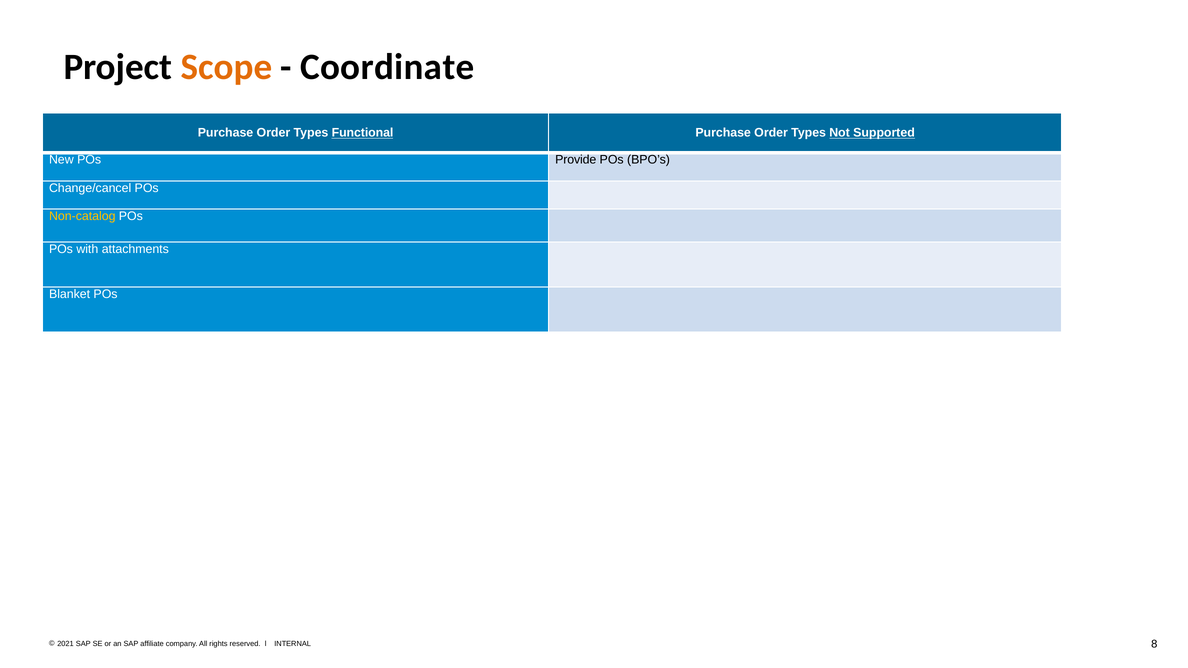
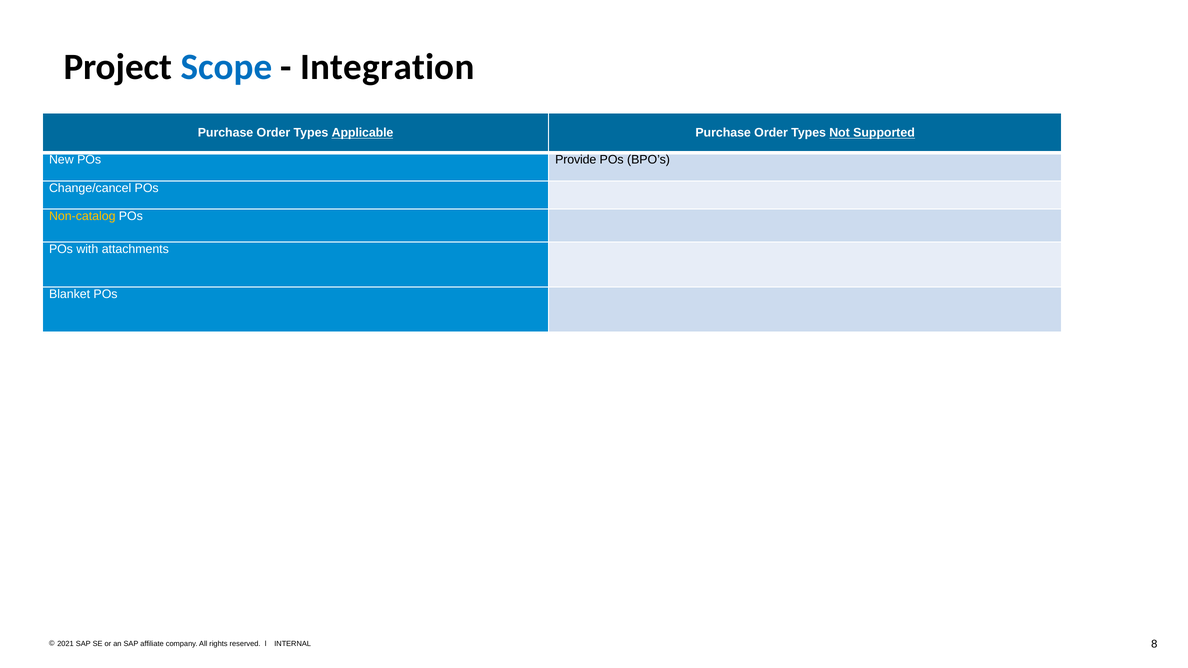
Scope colour: orange -> blue (227, 67)
Coordinate: Coordinate -> Integration (387, 67)
Functional: Functional -> Applicable (363, 133)
